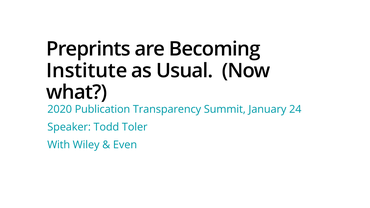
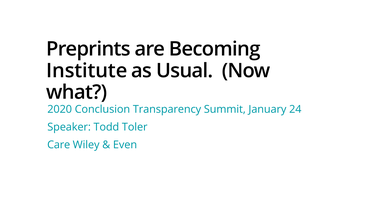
Publication: Publication -> Conclusion (102, 109)
With: With -> Care (59, 145)
